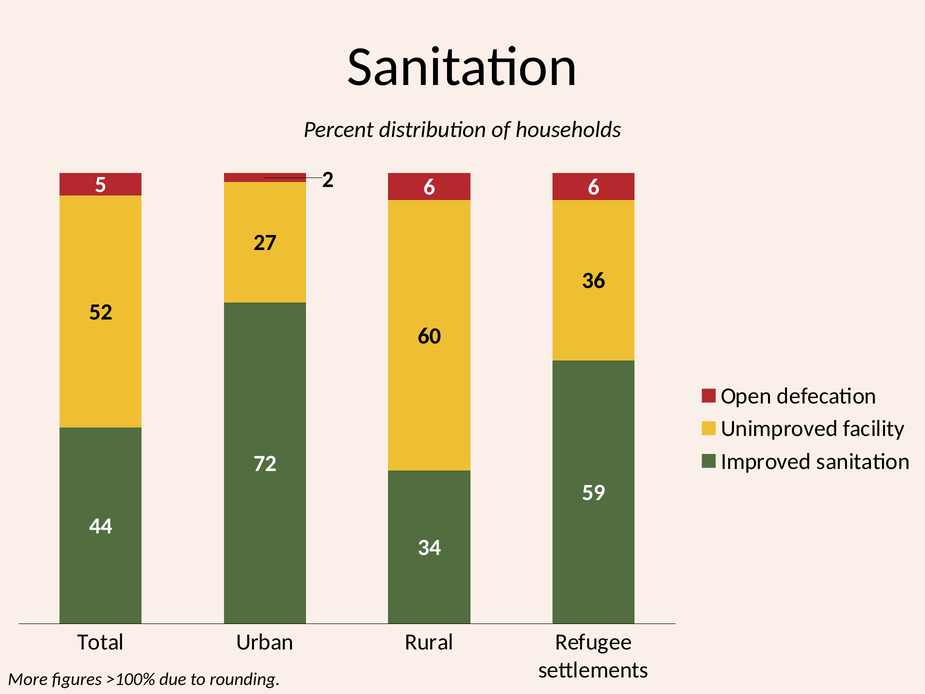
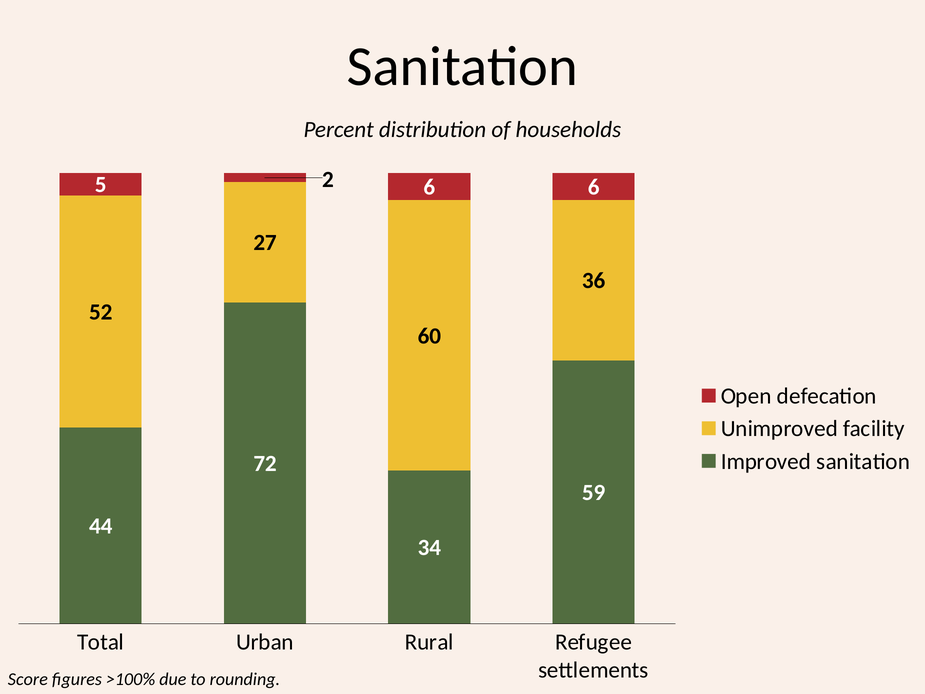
More: More -> Score (28, 679)
